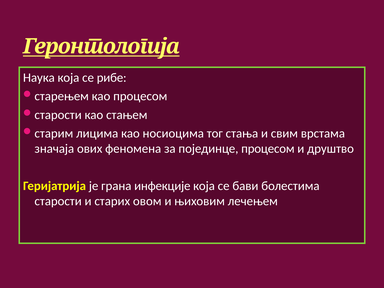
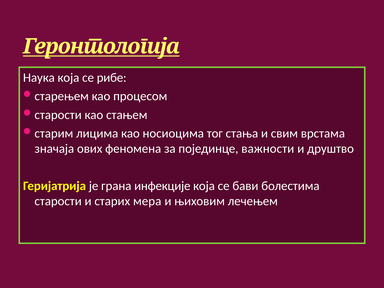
појединце процесом: процесом -> важности (268, 149)
овом: овом -> мера (147, 201)
